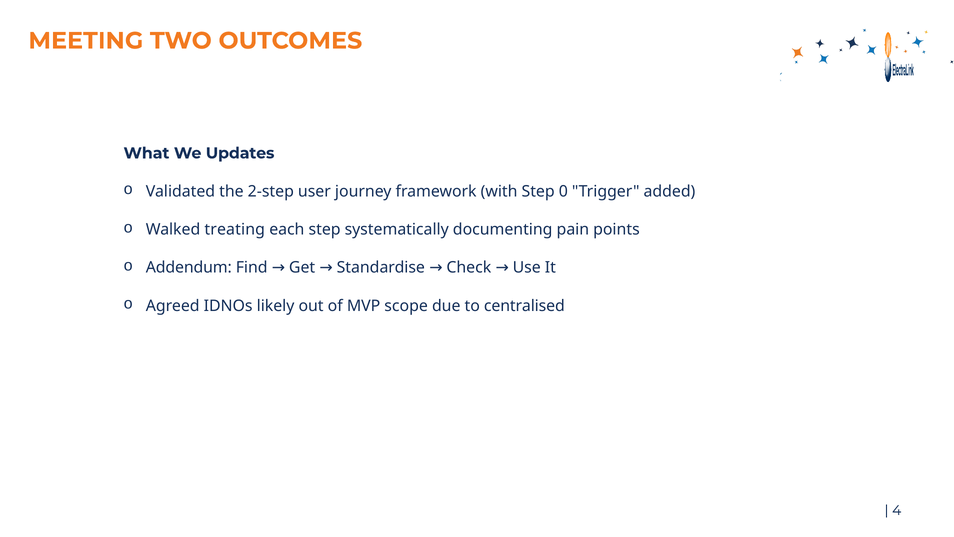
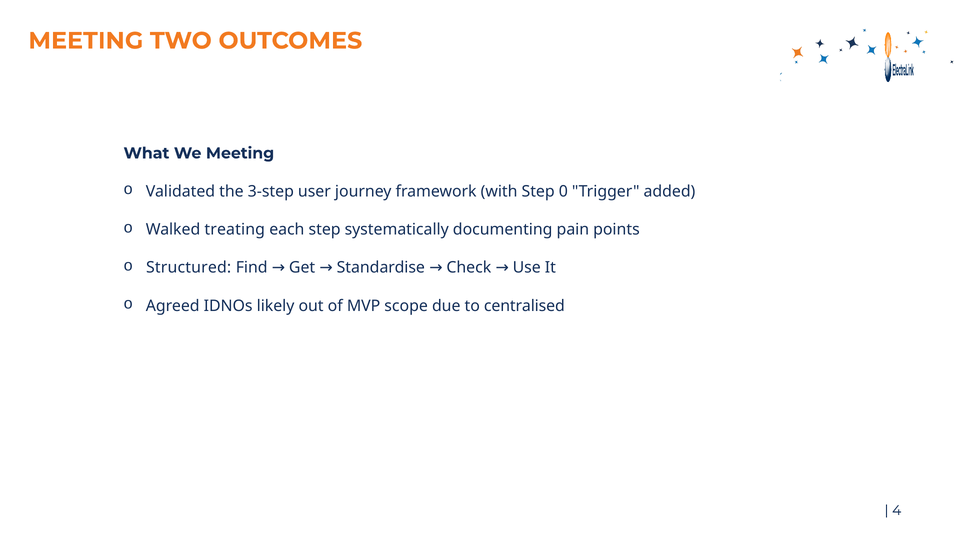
We Updates: Updates -> Meeting (240, 153)
2-step: 2-step -> 3-step (271, 191)
Addendum: Addendum -> Structured (189, 267)
